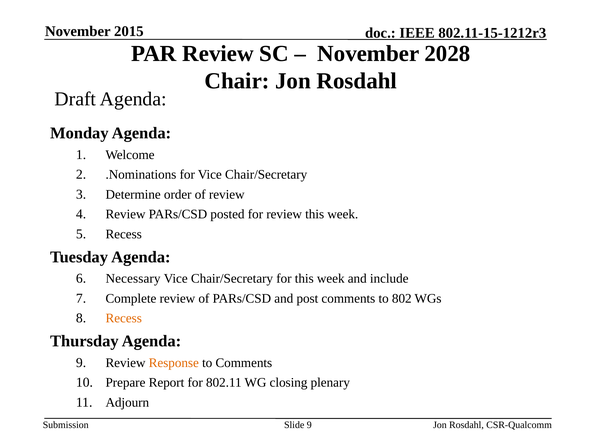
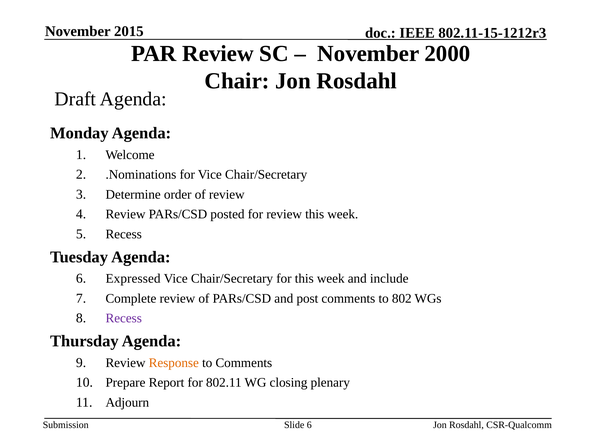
2028: 2028 -> 2000 (447, 53)
Necessary: Necessary -> Expressed (133, 279)
Recess colour: orange -> purple (124, 318)
Slide 9: 9 -> 6 (309, 425)
